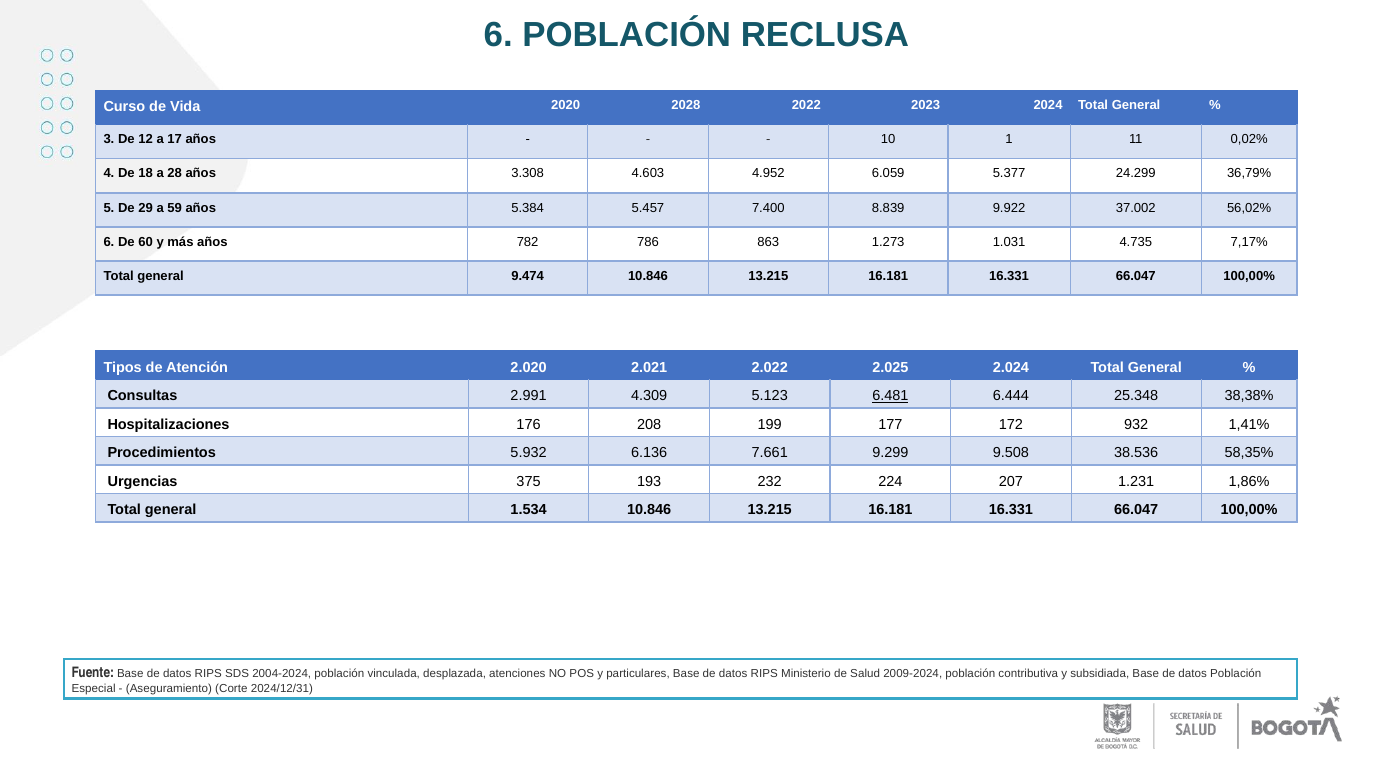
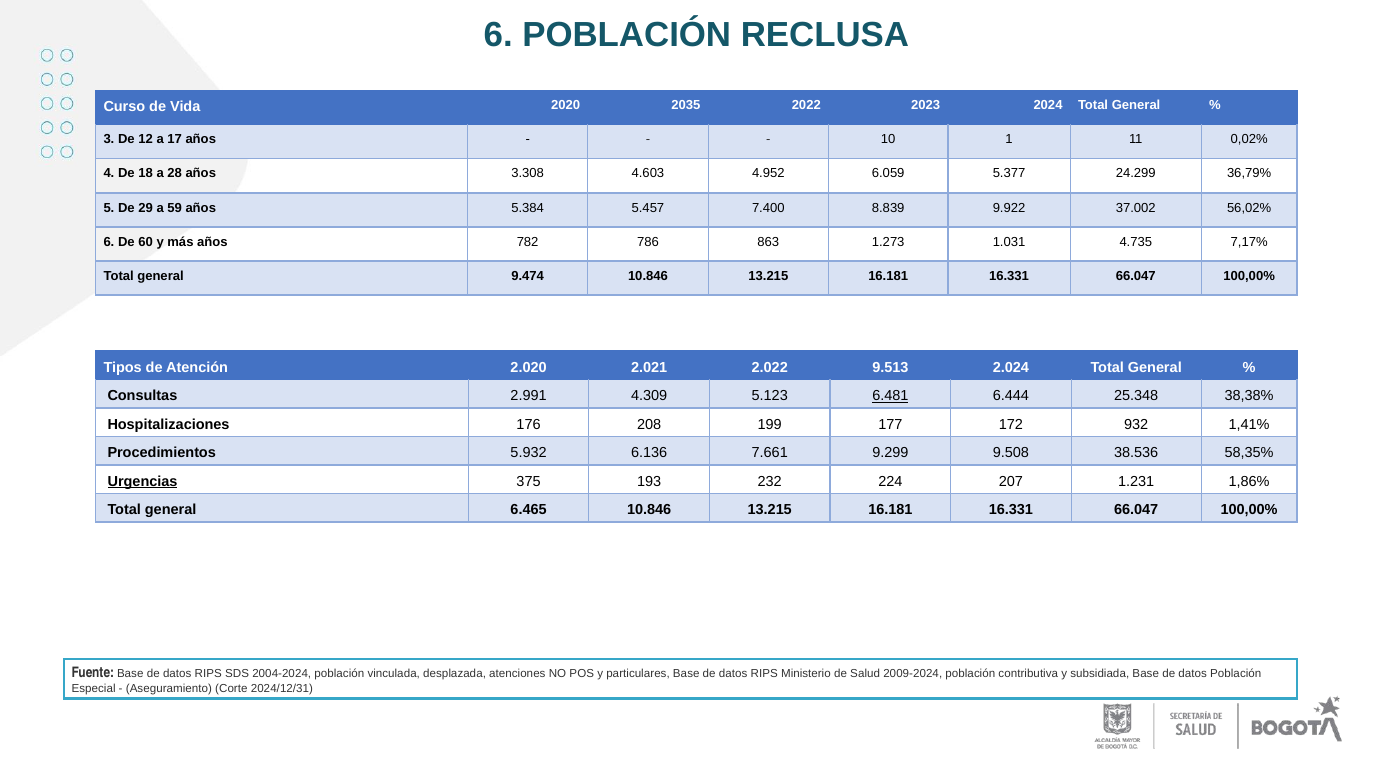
2028: 2028 -> 2035 (686, 106)
2.025: 2.025 -> 9.513 (890, 368)
Urgencias underline: none -> present (143, 482)
1.534: 1.534 -> 6.465 (529, 510)
